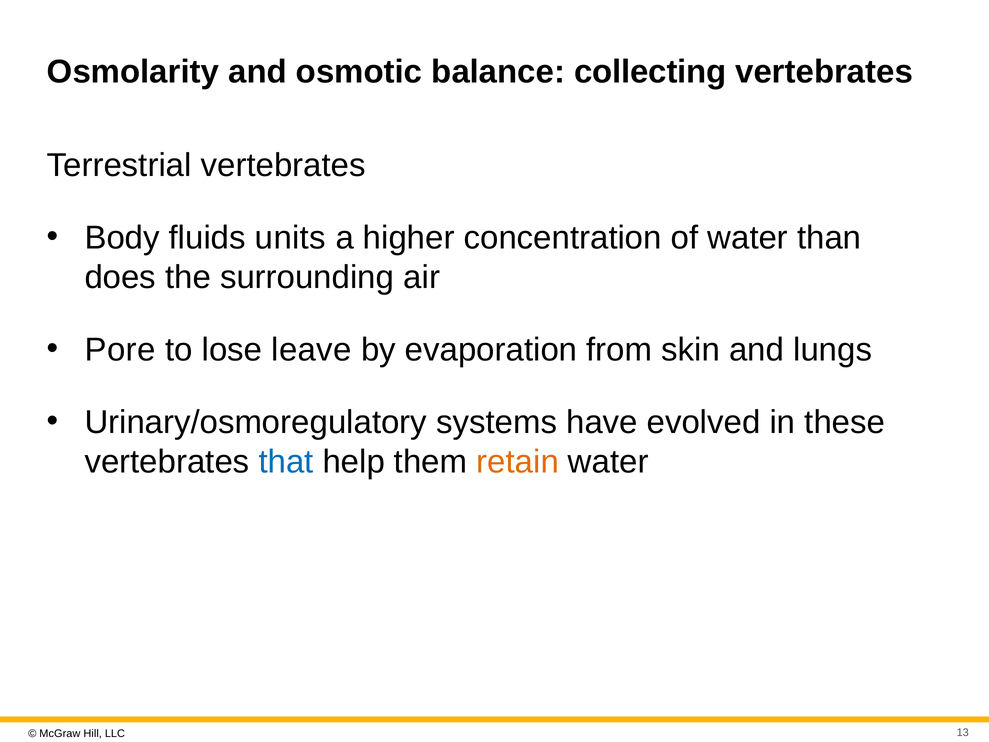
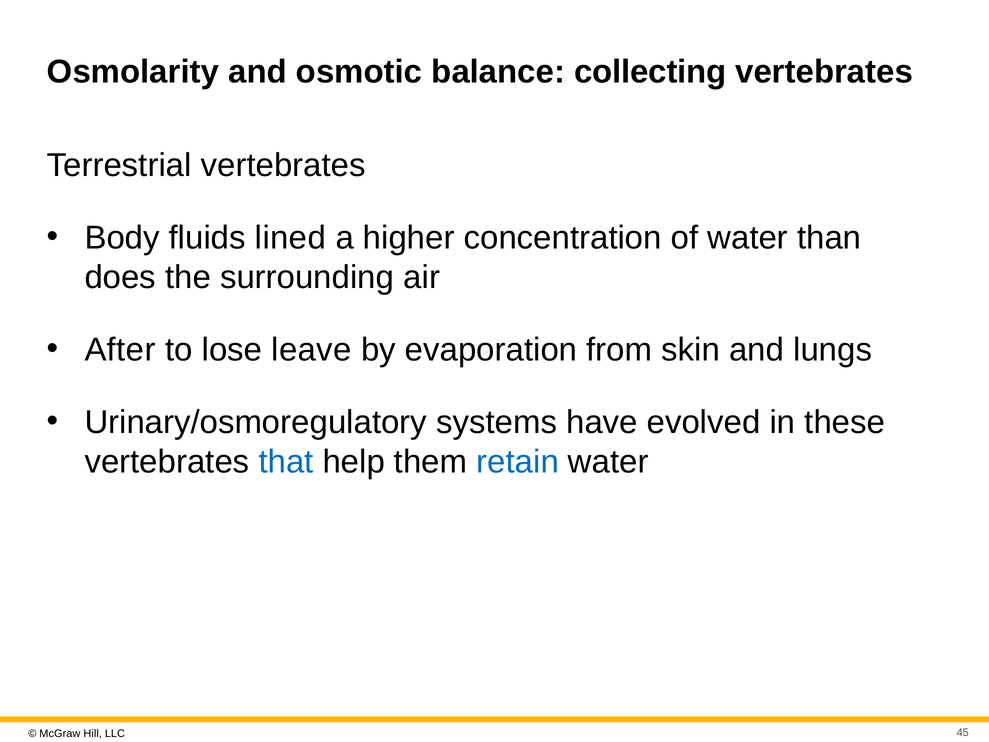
units: units -> lined (290, 238)
Pore: Pore -> After (120, 350)
retain colour: orange -> blue (518, 462)
13: 13 -> 45 (963, 732)
